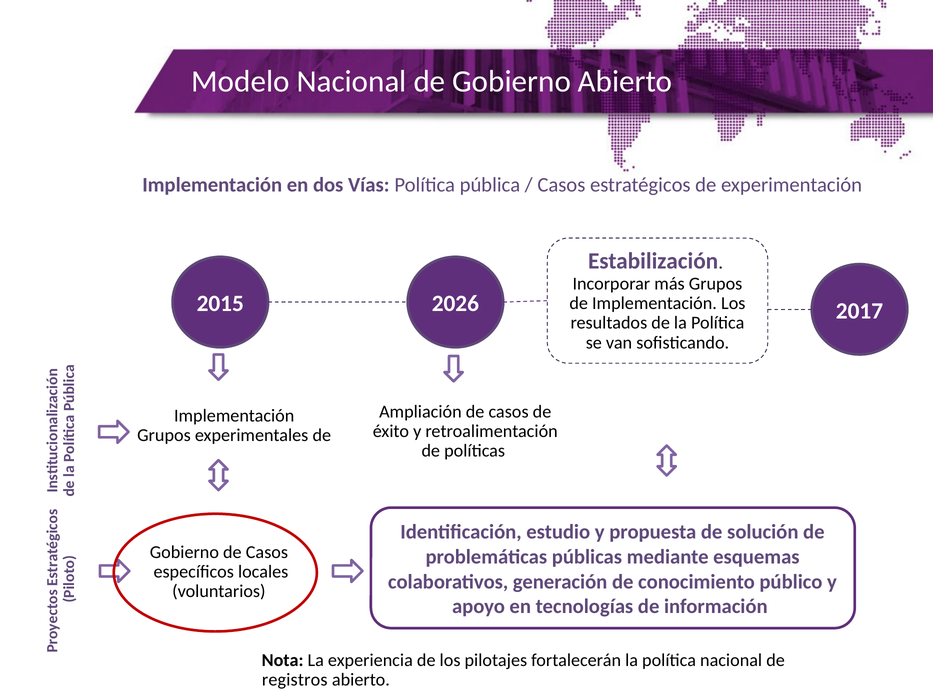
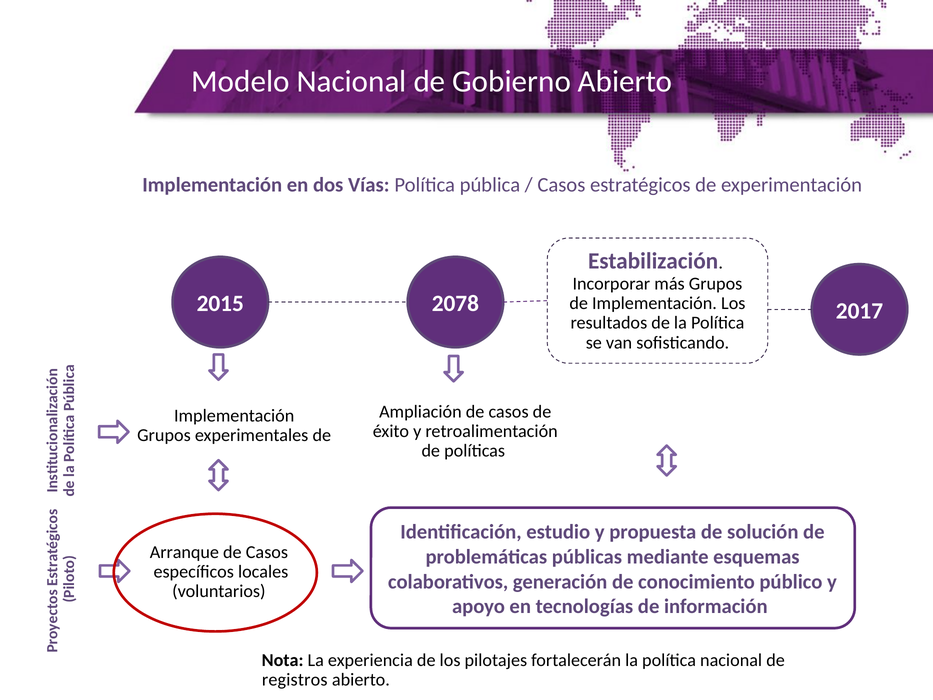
2026: 2026 -> 2078 (455, 304)
Gobierno: Gobierno -> Arranque (184, 552)
